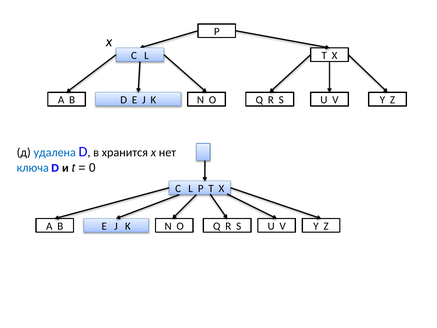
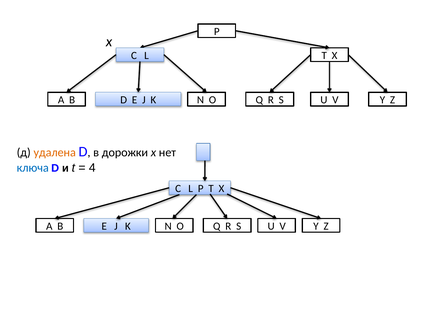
удалена colour: blue -> orange (55, 153)
хранится: хранится -> дорожки (125, 153)
0: 0 -> 4 (92, 168)
